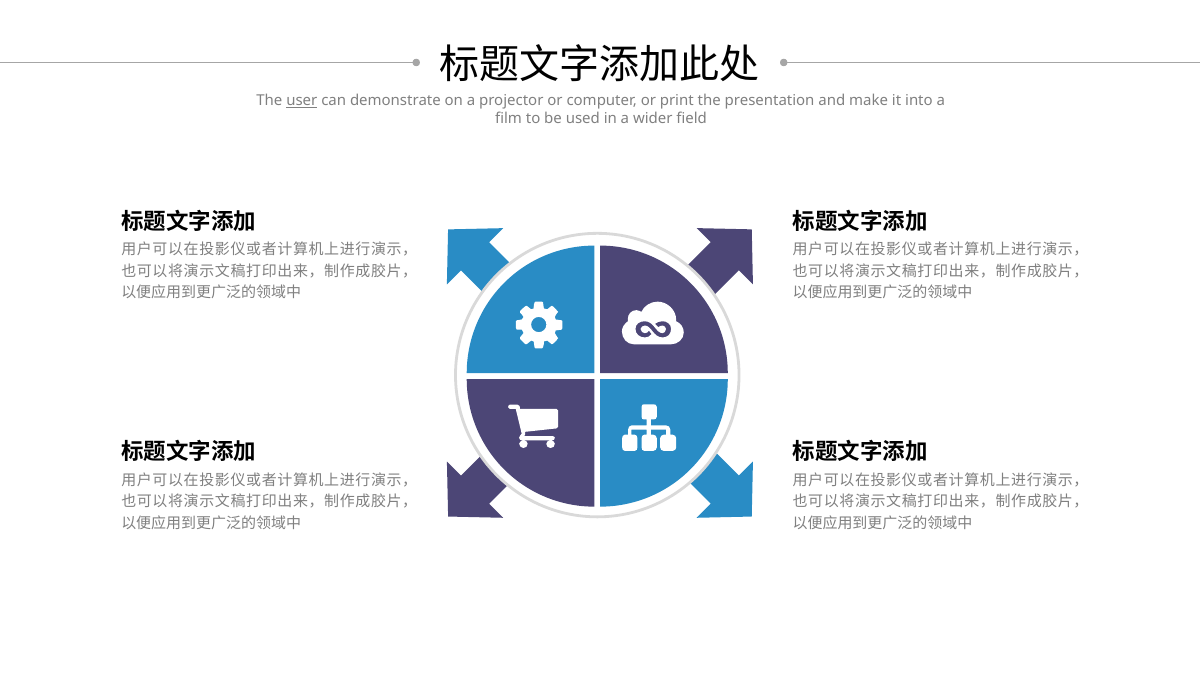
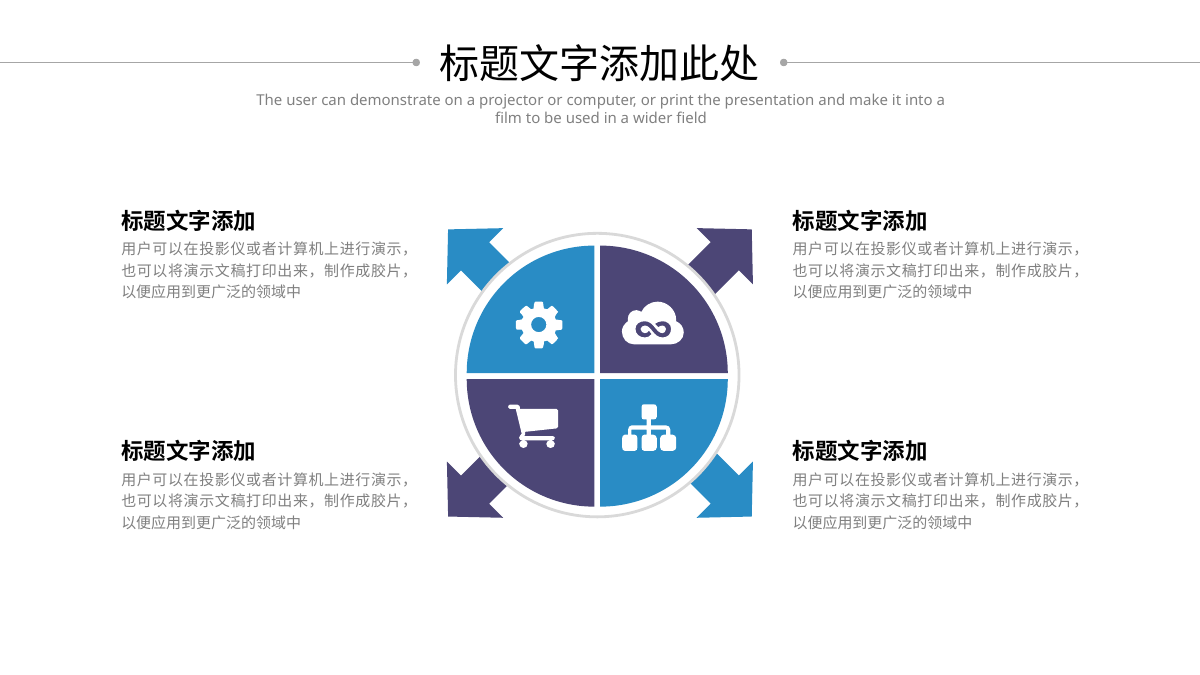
user underline: present -> none (302, 101)
